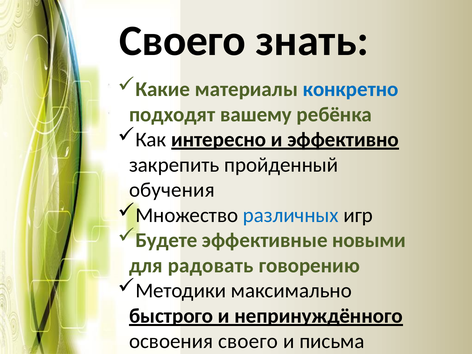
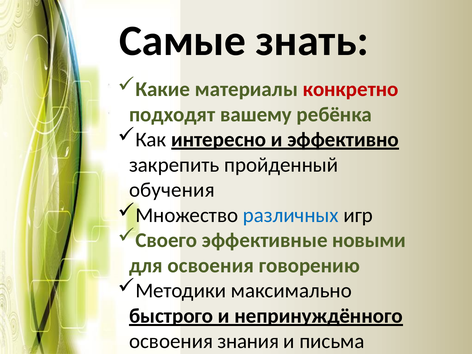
Своего: Своего -> Самые (183, 41)
конкретно colour: blue -> red (351, 89)
Будете: Будете -> Своего (166, 240)
для радовать: радовать -> освоения (211, 266)
освоения своего: своего -> знания (248, 341)
